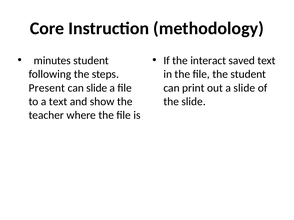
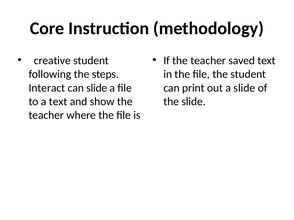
minutes: minutes -> creative (52, 61)
If the interact: interact -> teacher (208, 61)
Present: Present -> Interact (47, 88)
